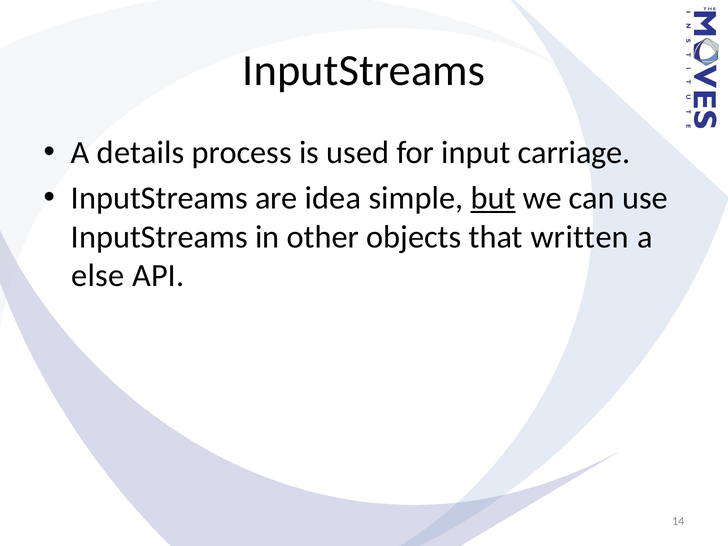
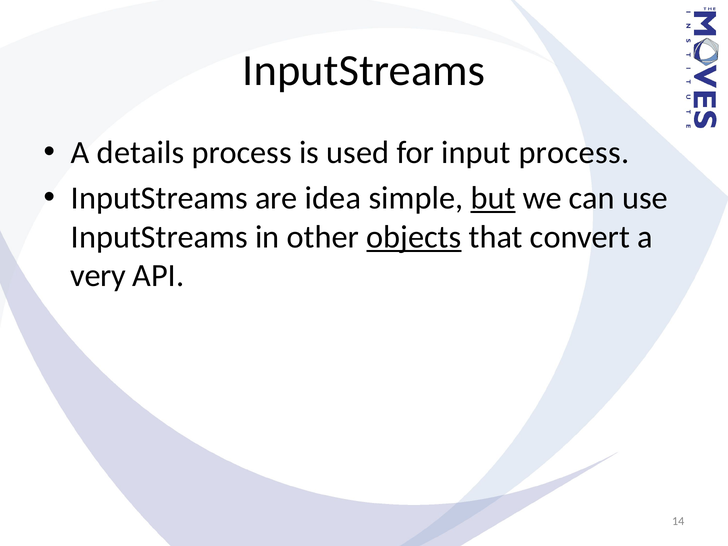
input carriage: carriage -> process (574, 153)
objects underline: none -> present (414, 237)
written: written -> convert (580, 237)
else: else -> very (98, 276)
